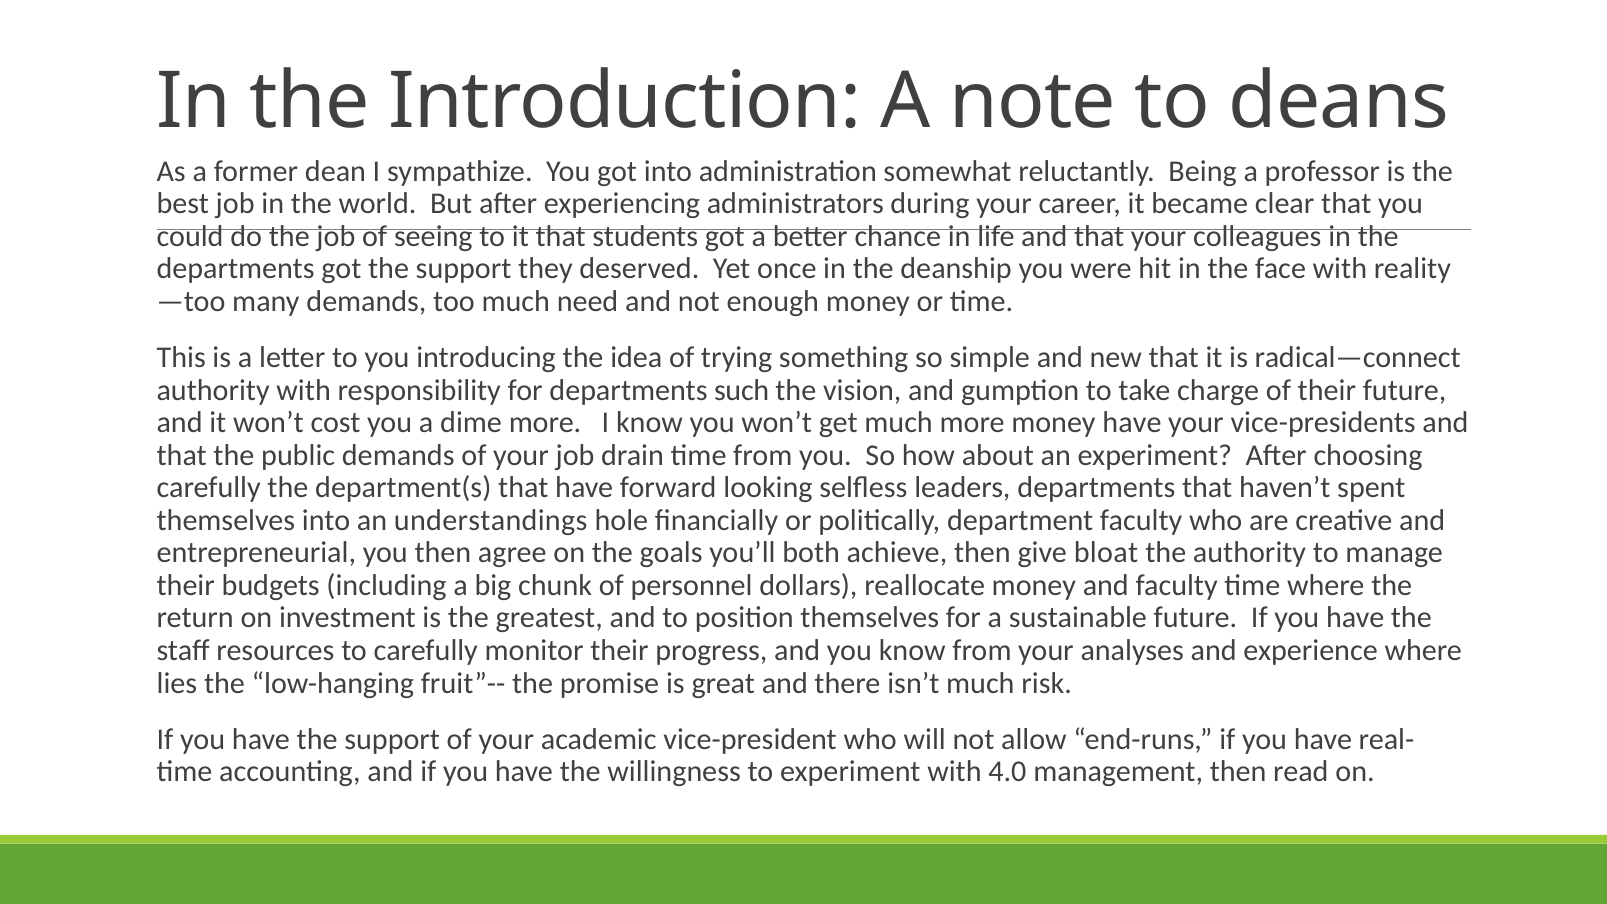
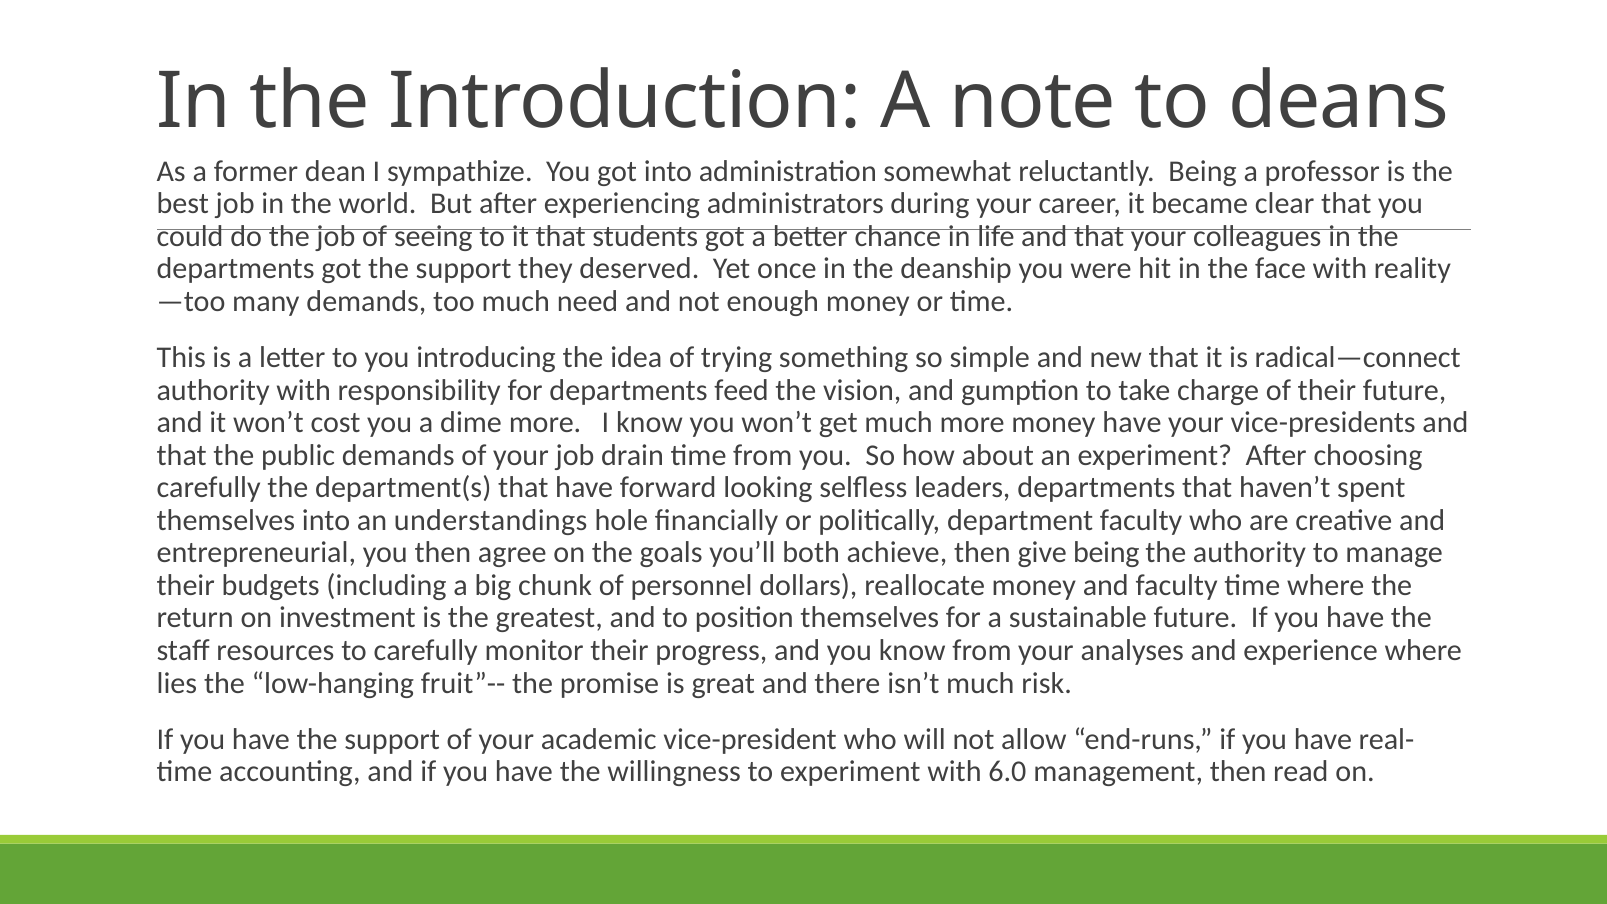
such: such -> feed (742, 390)
give bloat: bloat -> being (1106, 553)
4.0: 4.0 -> 6.0 (1007, 772)
